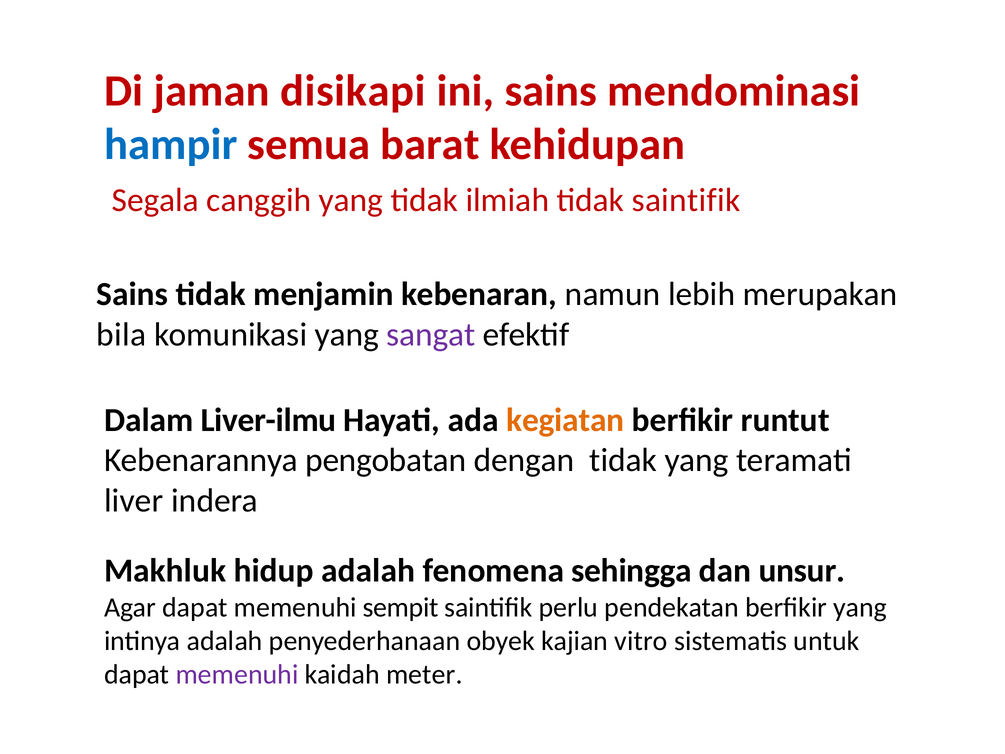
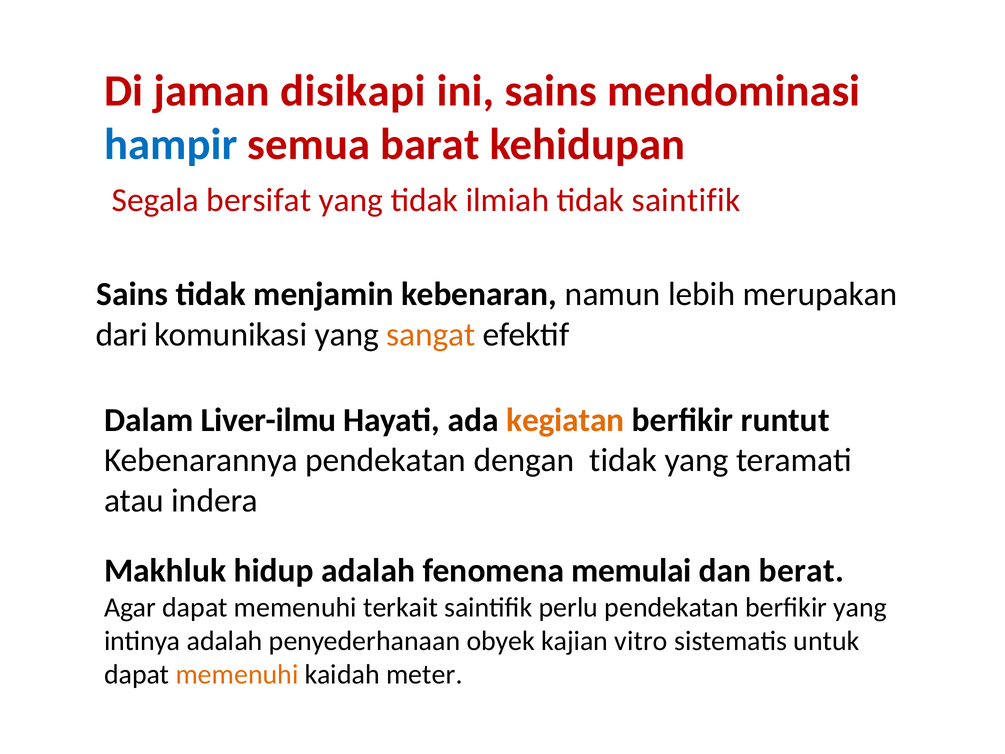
canggih: canggih -> bersifat (259, 200)
bila: bila -> dari (122, 335)
sangat colour: purple -> orange (431, 335)
Kebenarannya pengobatan: pengobatan -> pendekatan (386, 460)
liver: liver -> atau (134, 500)
sehingga: sehingga -> memulai (632, 571)
unsur: unsur -> berat (801, 571)
sempit: sempit -> terkait (401, 607)
memenuhi colour: purple -> orange (237, 674)
